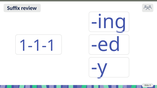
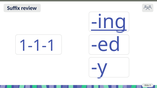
ing underline: none -> present (109, 22)
